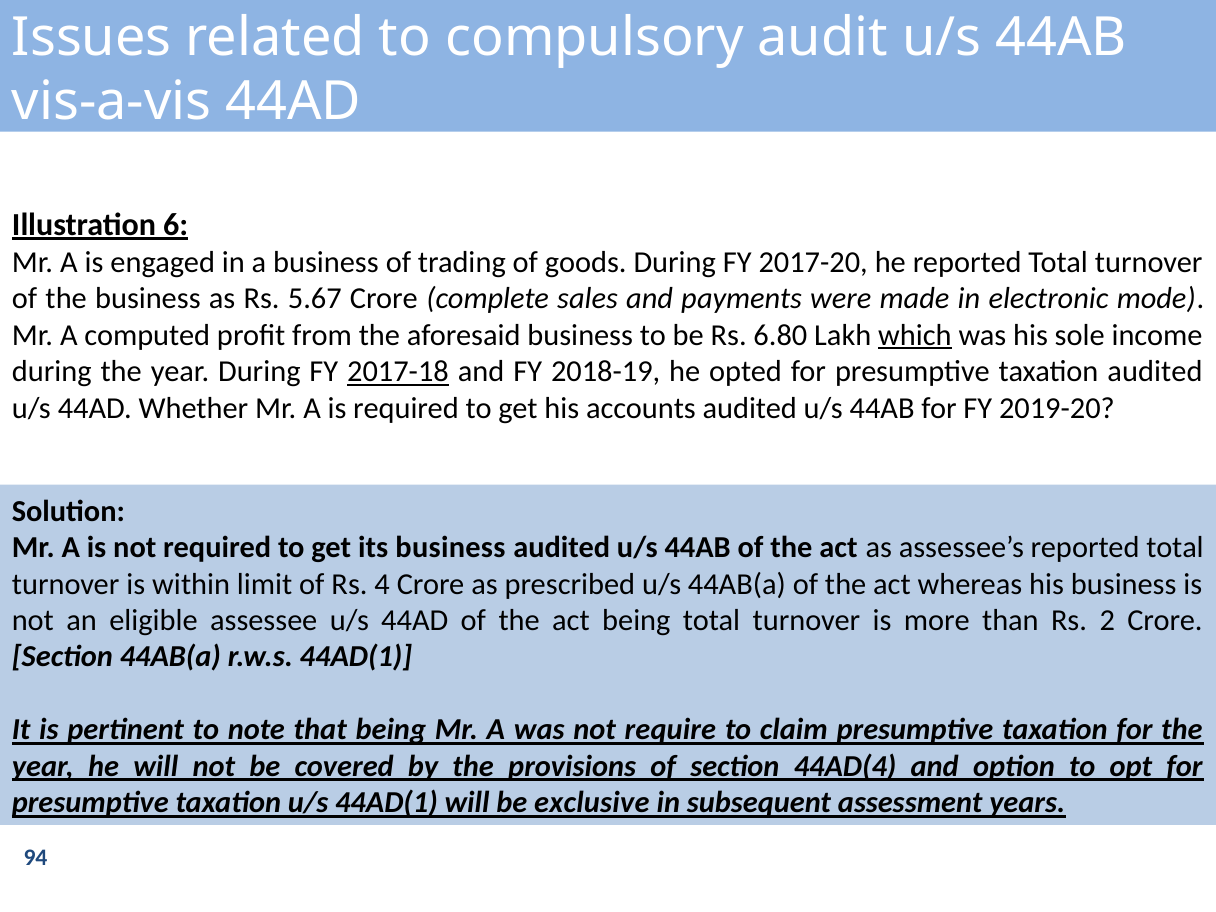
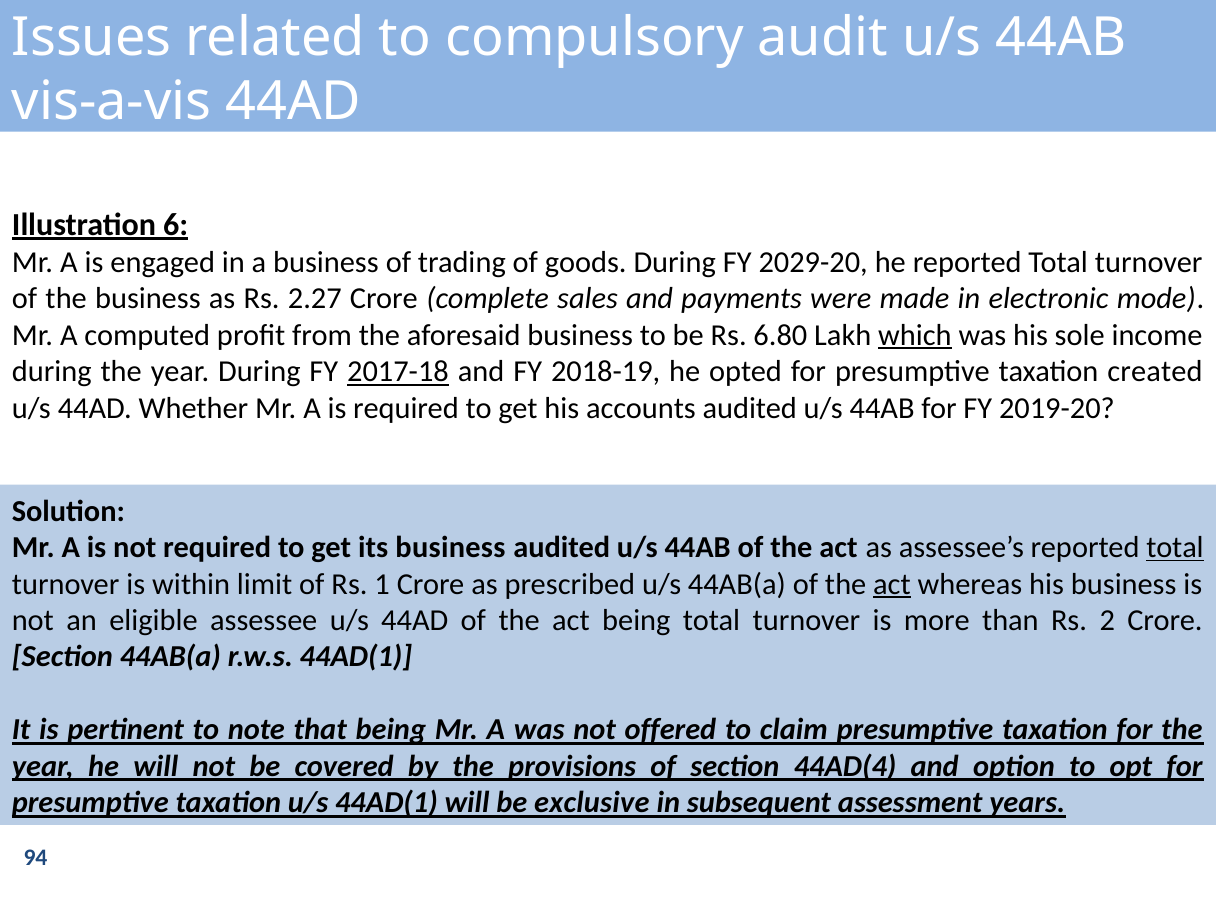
2017-20: 2017-20 -> 2029-20 (813, 262)
5.67: 5.67 -> 2.27 (315, 299)
taxation audited: audited -> created (1155, 372)
total underline: none -> present (1175, 548)
4: 4 -> 1 (382, 584)
act underline: none -> present (892, 584)
require: require -> offered (670, 730)
